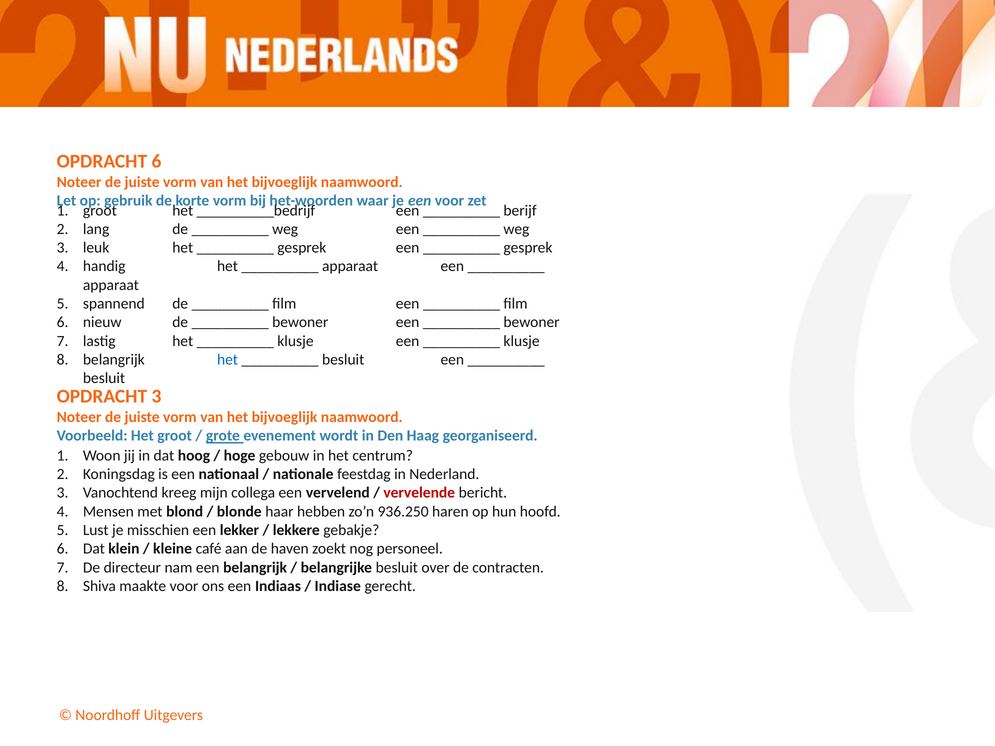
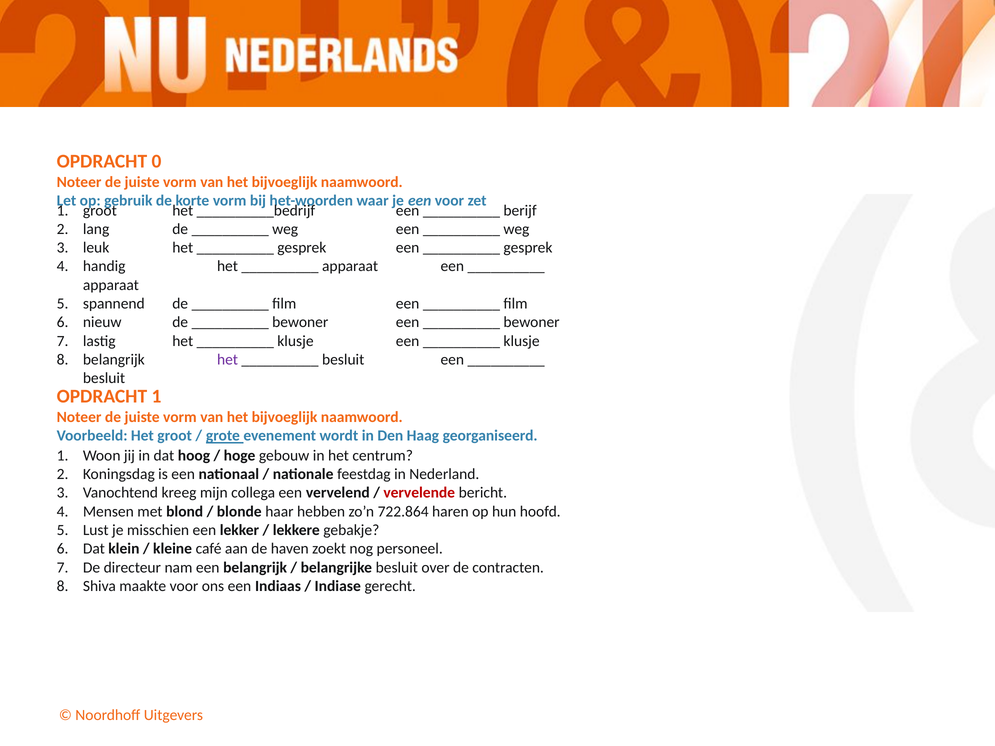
OPDRACHT 6: 6 -> 0 (156, 161)
het colour: blue -> purple (228, 360)
OPDRACHT 3: 3 -> 1 (156, 397)
936.250: 936.250 -> 722.864 (403, 512)
